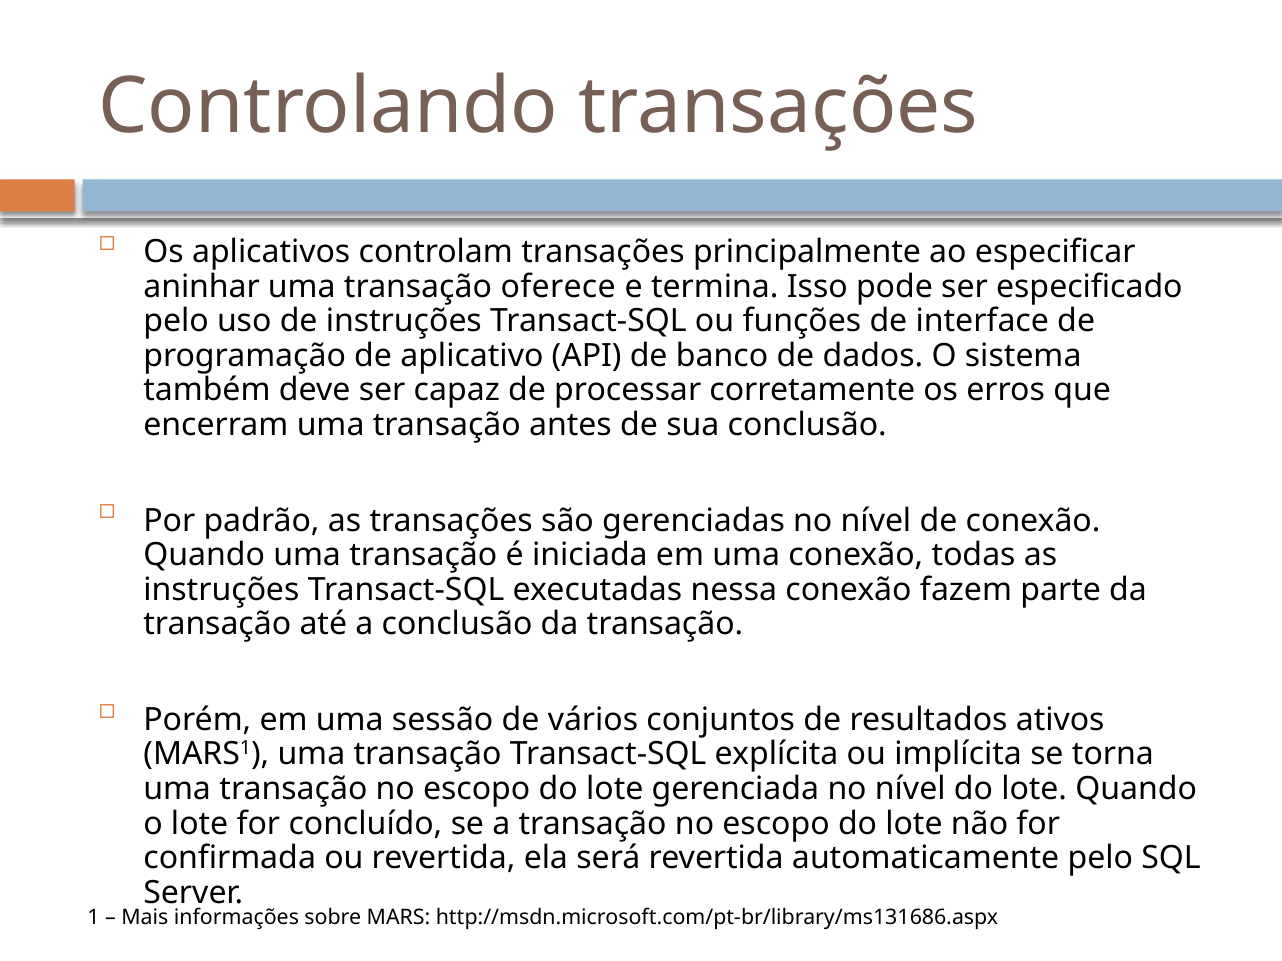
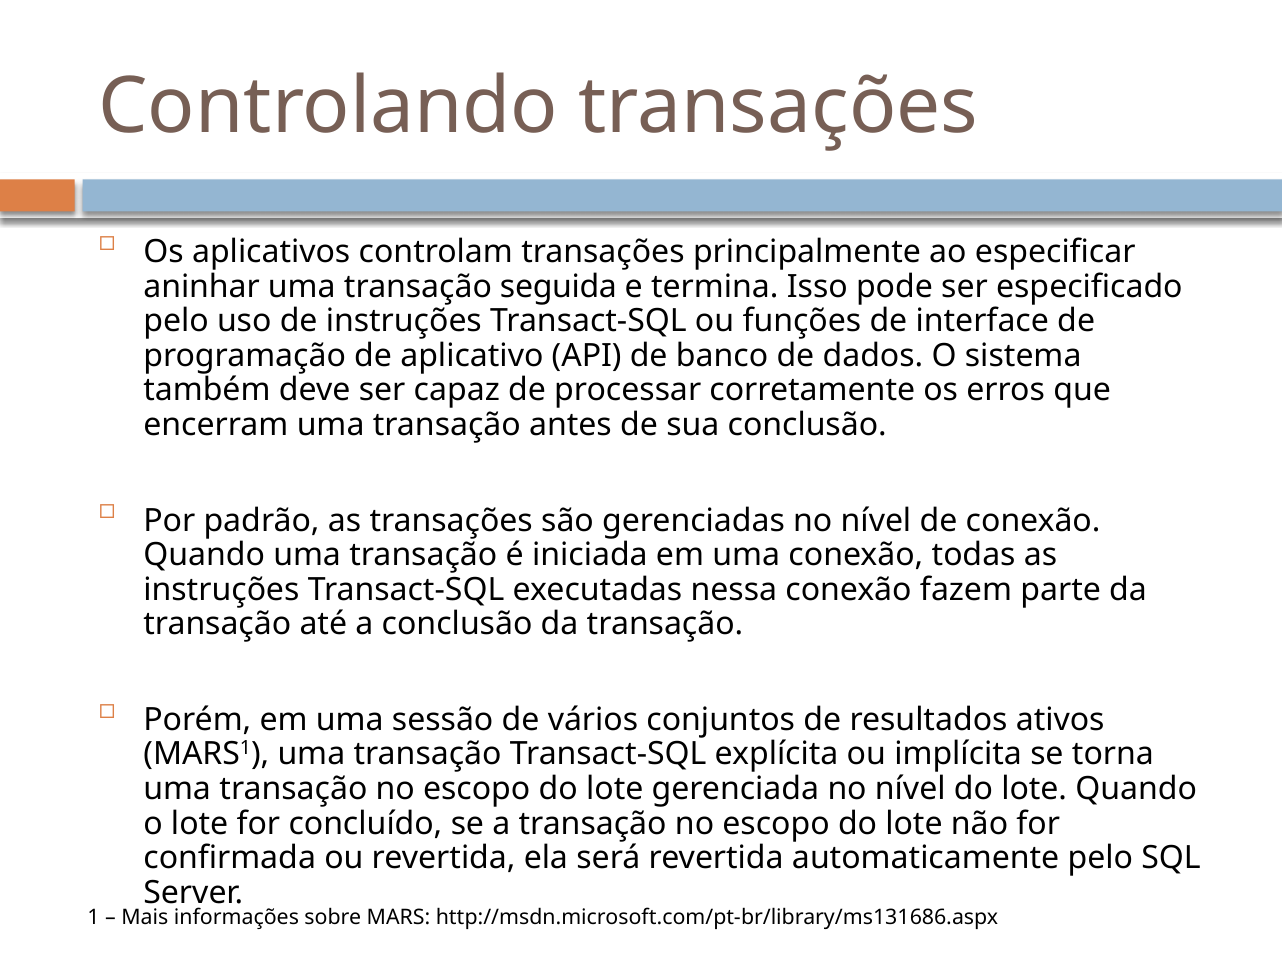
oferece: oferece -> seguida (558, 287)
